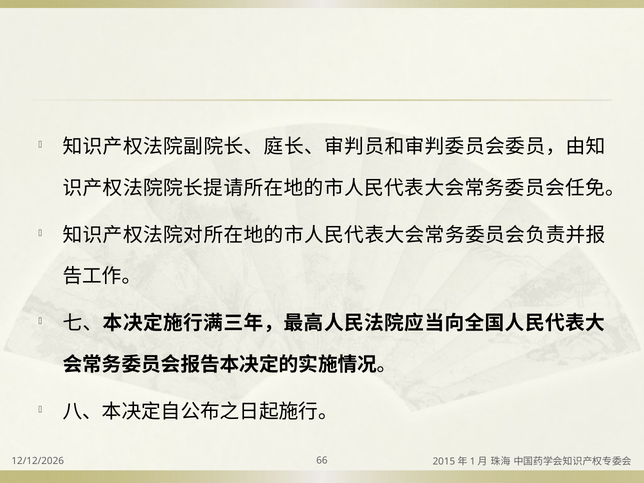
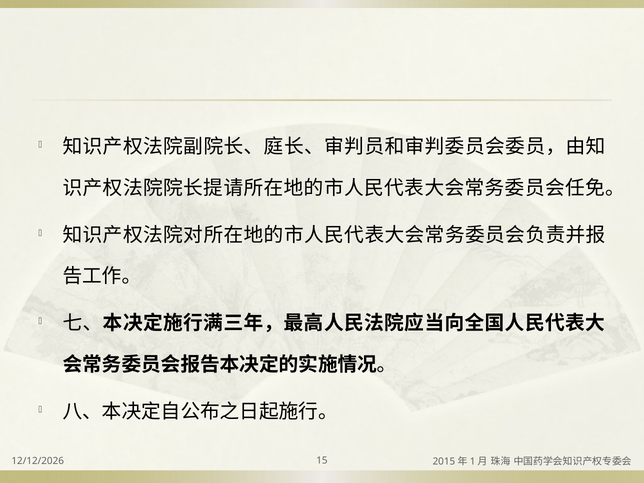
66: 66 -> 15 (322, 461)
